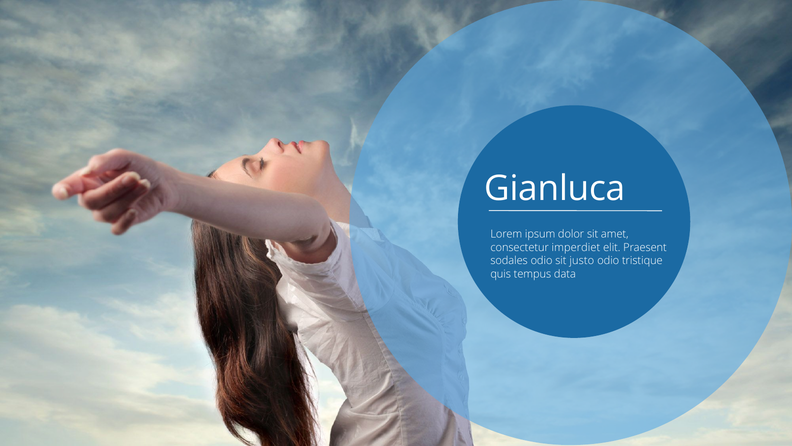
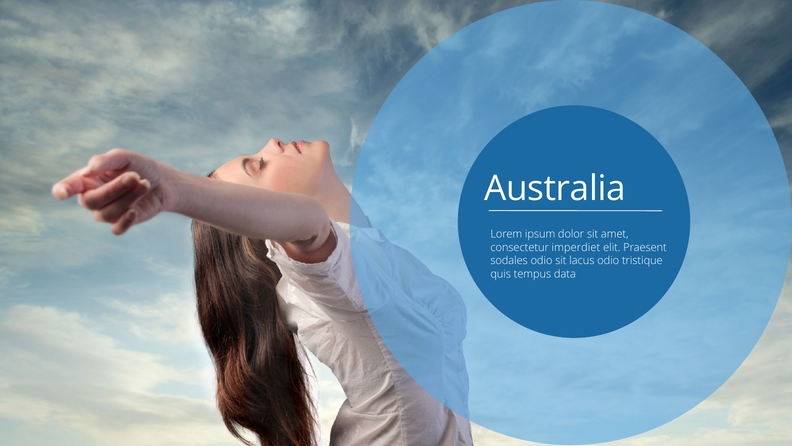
Gianluca: Gianluca -> Australia (555, 188)
justo: justo -> lacus (582, 260)
